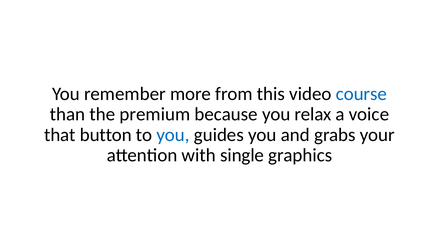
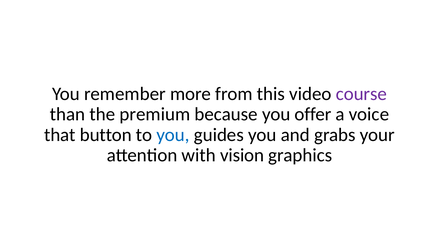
course colour: blue -> purple (361, 94)
relax: relax -> offer (313, 114)
single: single -> vision (242, 155)
